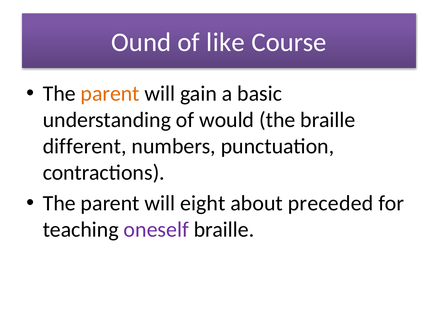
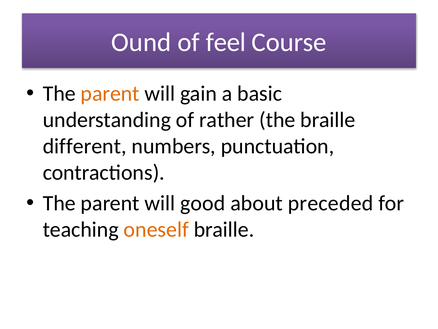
like: like -> feel (226, 42)
would: would -> rather (227, 120)
eight: eight -> good (203, 203)
oneself colour: purple -> orange (156, 229)
